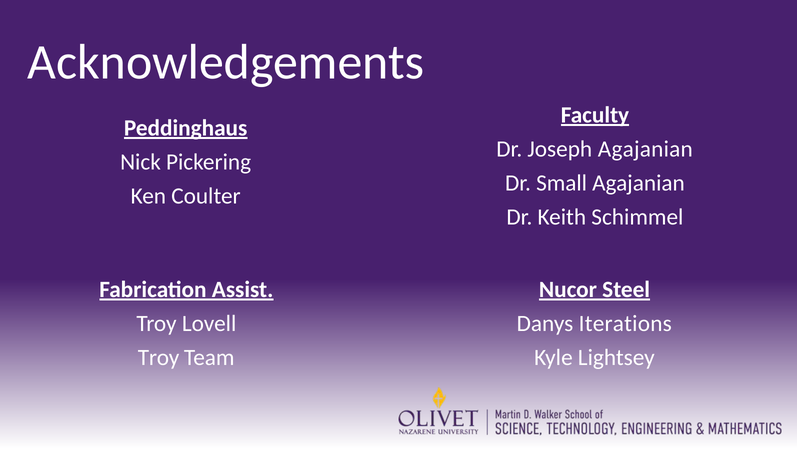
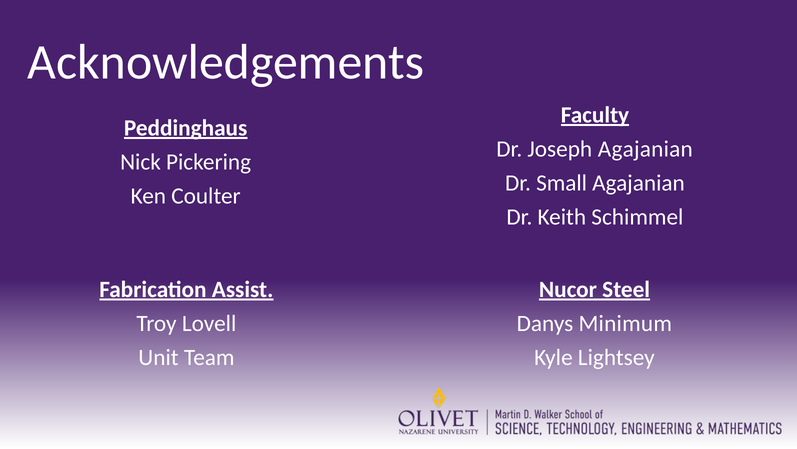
Iterations: Iterations -> Minimum (625, 323)
Troy: Troy -> Unit (158, 357)
